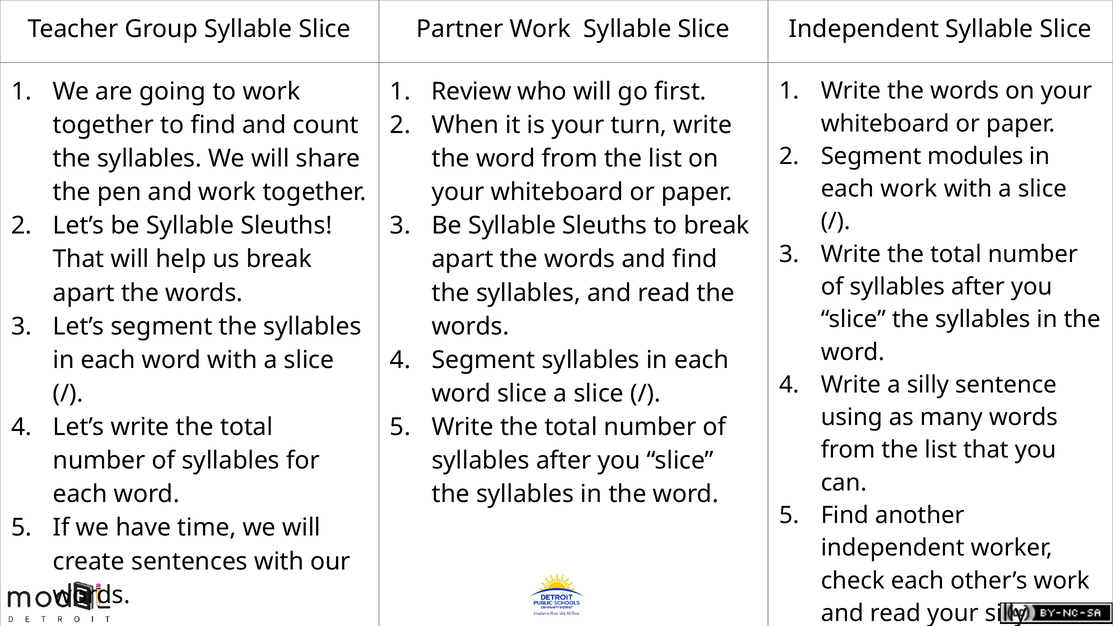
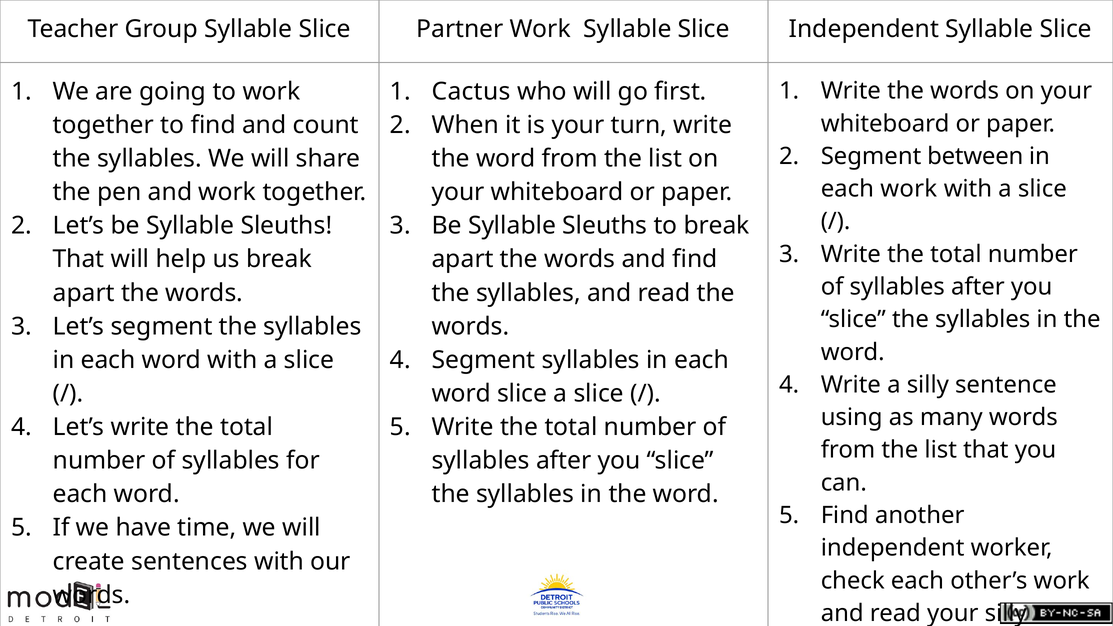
Review: Review -> Cactus (471, 92)
modules: modules -> between (975, 156)
